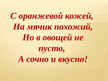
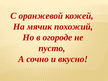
овощей: овощей -> огороде (57, 37)
